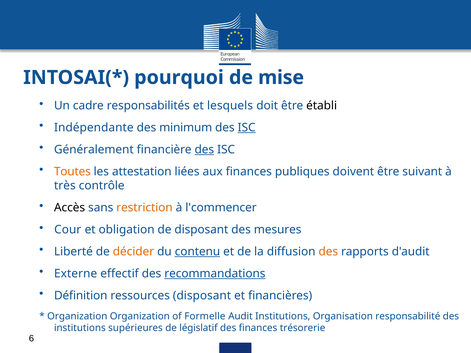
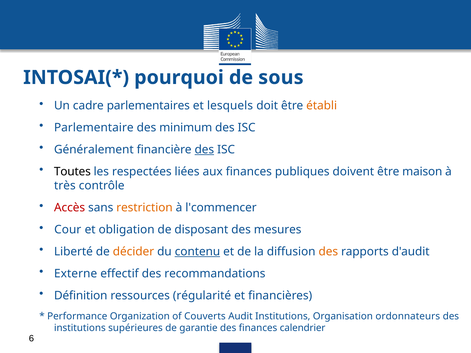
mise: mise -> sous (281, 78)
responsabilités: responsabilités -> parlementaires (148, 106)
établi colour: black -> orange (322, 106)
Indépendante: Indépendante -> Parlementaire (94, 128)
ISC underline: present -> none (247, 128)
Toutes colour: orange -> black (72, 172)
attestation: attestation -> respectées (142, 172)
suivant: suivant -> maison (422, 172)
Accès colour: black -> red (70, 208)
recommandations underline: present -> none (215, 274)
ressources disposant: disposant -> régularité (202, 296)
Organization: Organization -> Performance (77, 317)
Formelle: Formelle -> Couverts (205, 317)
responsabilité: responsabilité -> ordonnateurs (408, 317)
législatif: législatif -> garantie (198, 328)
trésorerie: trésorerie -> calendrier (303, 328)
